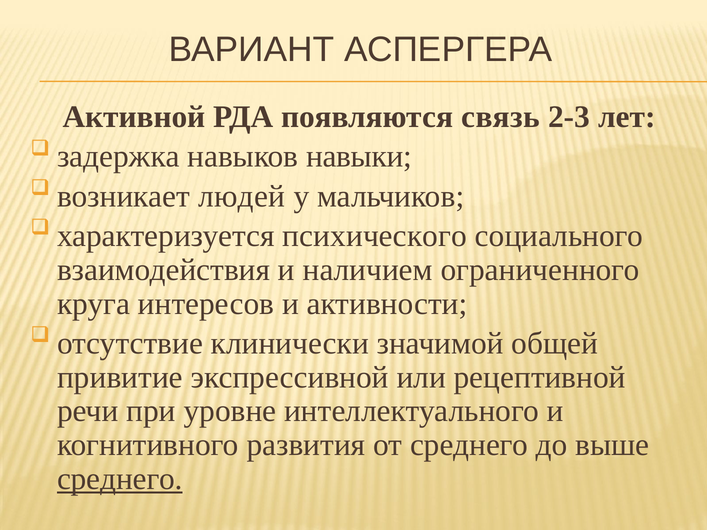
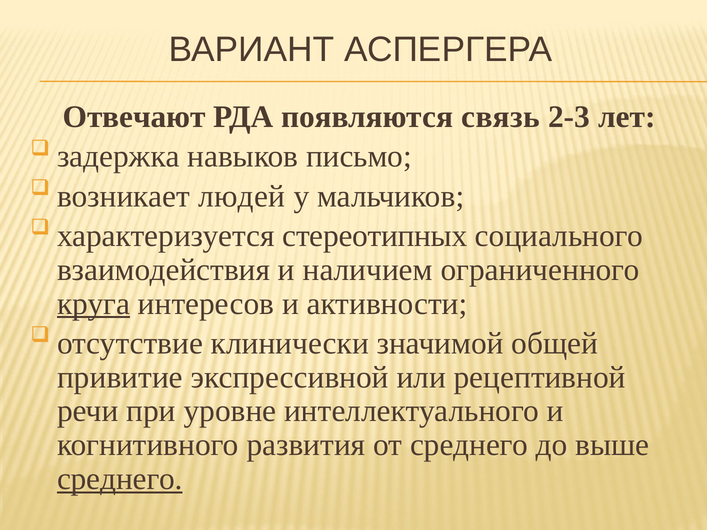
Активной: Активной -> Отвечают (134, 117)
навыки: навыки -> письмо (359, 157)
психического: психического -> стереотипных (375, 236)
круга underline: none -> present (94, 304)
